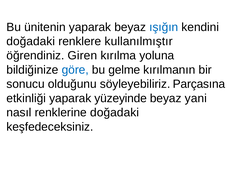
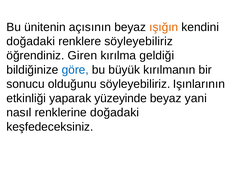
ünitenin yaparak: yaparak -> açısının (90, 27)
ışığın colour: blue -> orange (164, 27)
renklere kullanılmıştır: kullanılmıştır -> söyleyebiliriz (139, 41)
yoluna: yoluna -> geldiği (157, 55)
gelme: gelme -> büyük (124, 70)
Parçasına: Parçasına -> Işınlarının (199, 84)
